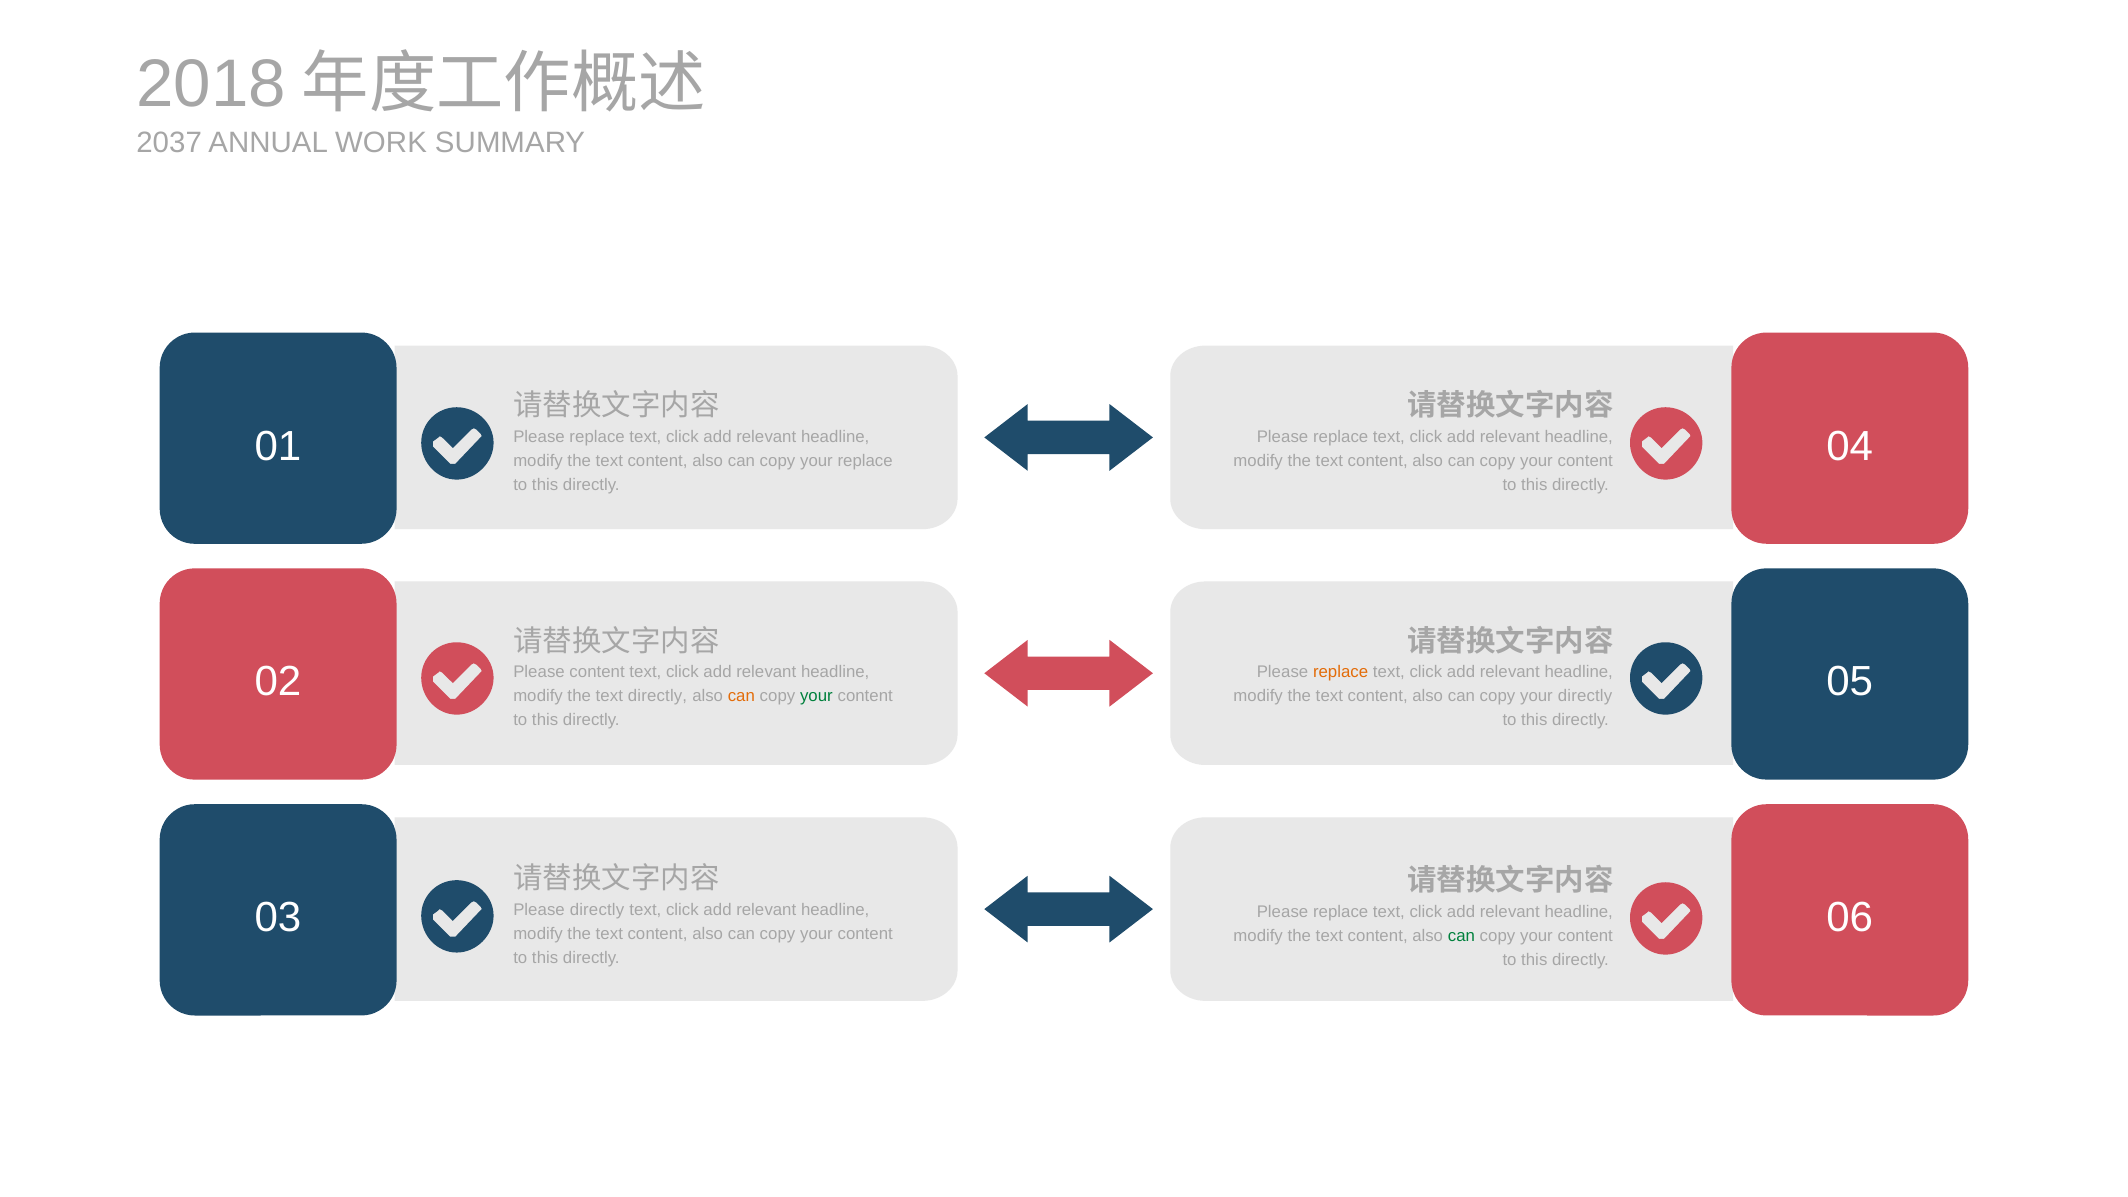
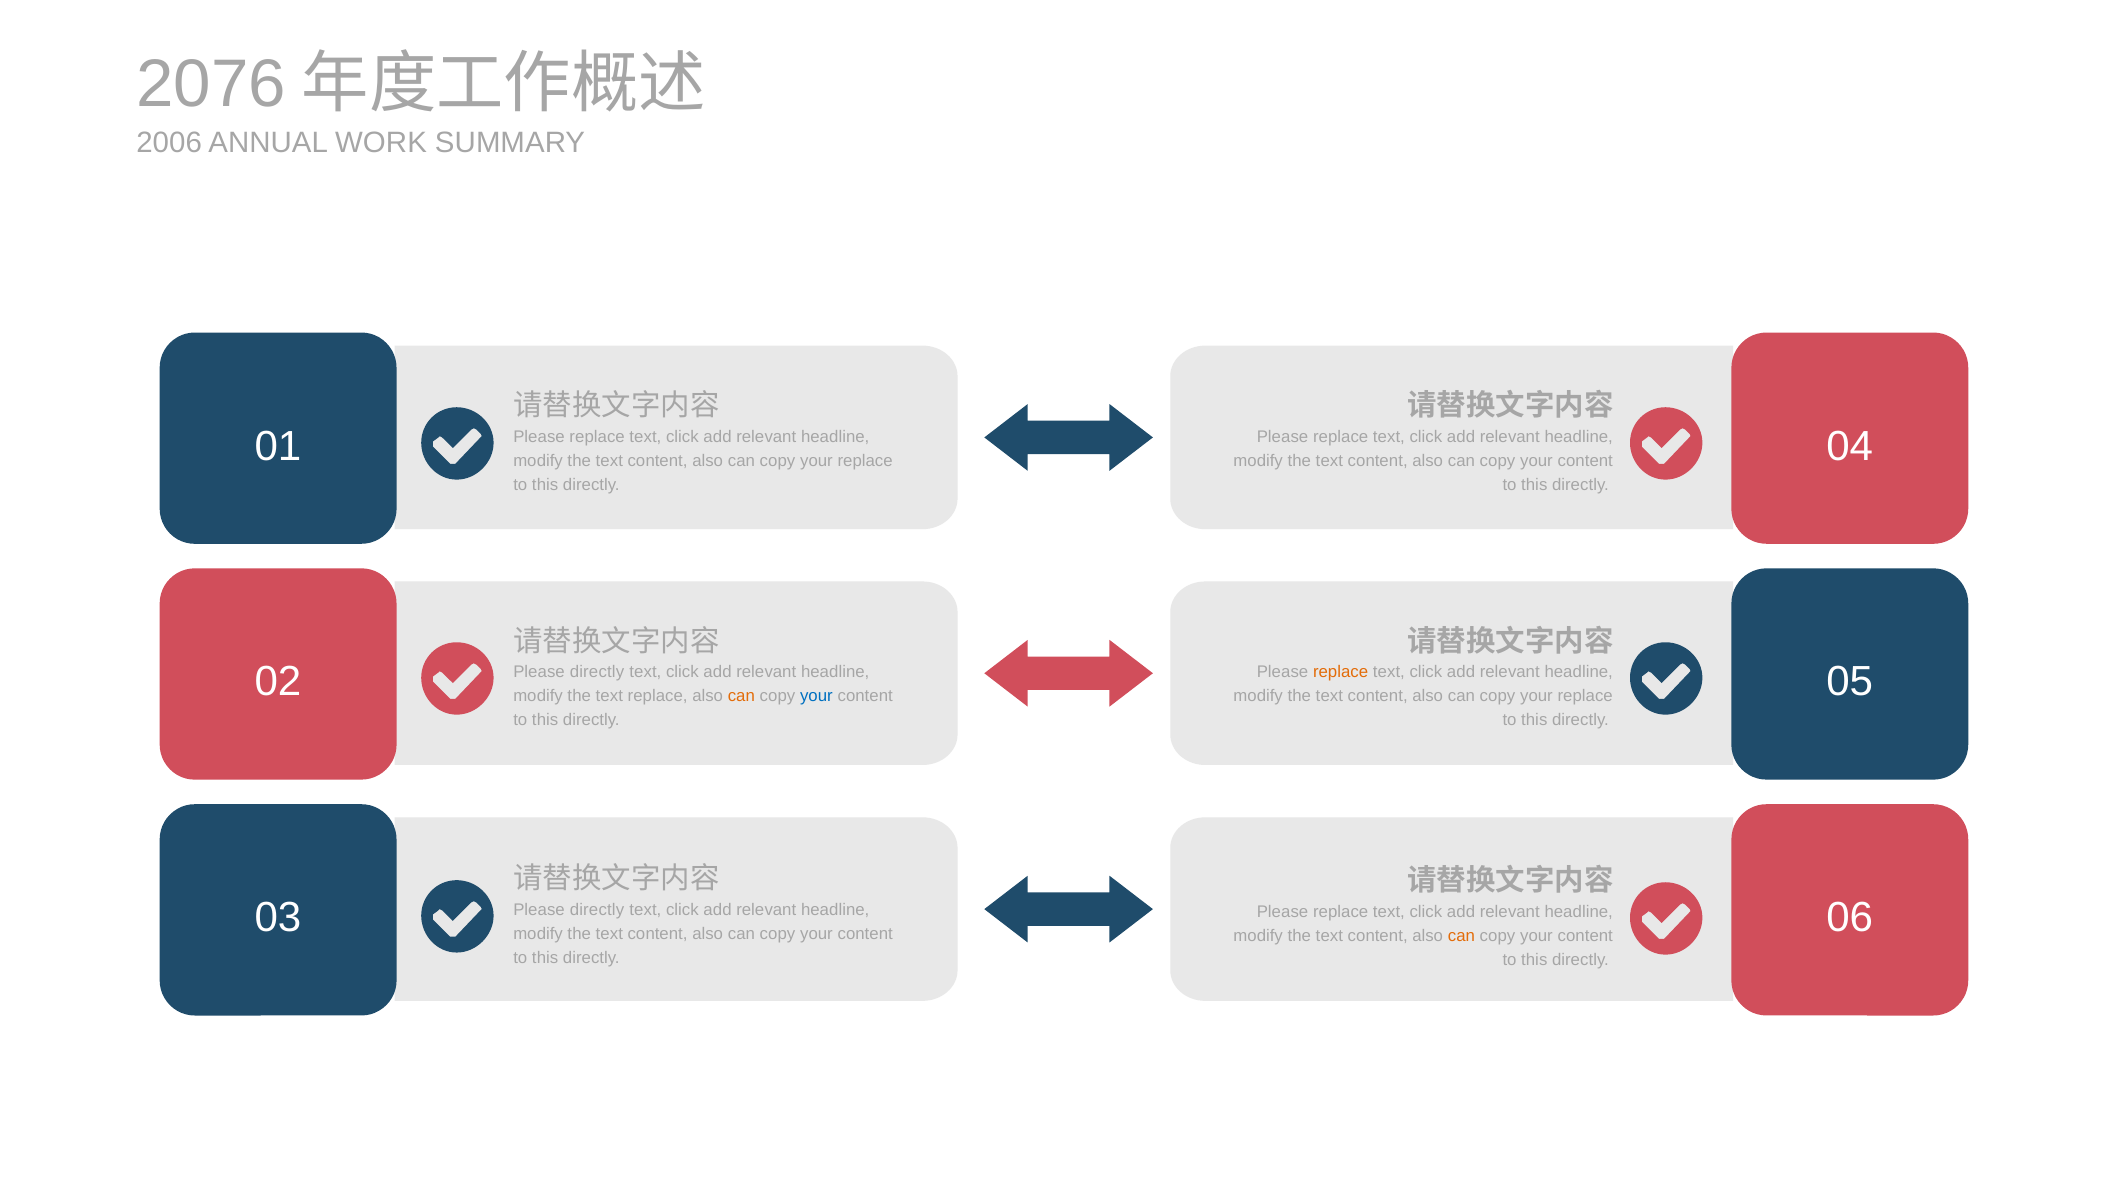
2018: 2018 -> 2076 (211, 84)
2037: 2037 -> 2006 (169, 143)
content: content -> directly (597, 672)
text directly: directly -> replace (658, 696)
your colour: green -> blue (816, 696)
directly: directly -> replace (1585, 696)
can colour: green -> orange (1461, 936)
